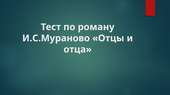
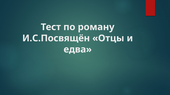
И.С.Мураново: И.С.Мураново -> И.С.Посвящён (56, 38)
отца: отца -> едва (78, 50)
